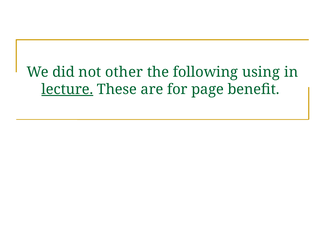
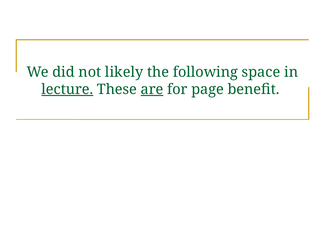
other: other -> likely (124, 72)
using: using -> space (261, 72)
are underline: none -> present (152, 90)
